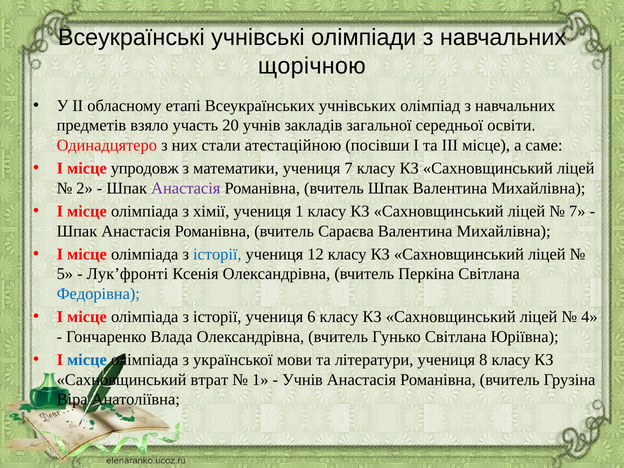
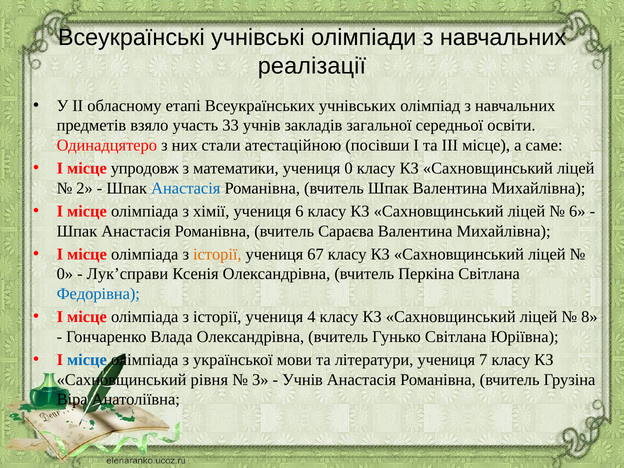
щорічною: щорічною -> реалізації (312, 66)
20: 20 -> 33 (231, 125)
учениця 7: 7 -> 0 (349, 168)
Анастасія colour: purple -> blue (186, 188)
учениця 1: 1 -> 6 (299, 211)
7: 7 -> 6 (577, 211)
історії colour: blue -> orange (217, 254)
12: 12 -> 67 (316, 254)
5: 5 -> 0 (65, 274)
Лук’фронті: Лук’фронті -> Лук’справи (127, 274)
6: 6 -> 4 (311, 317)
4: 4 -> 8 (589, 317)
8: 8 -> 7 (483, 360)
втрат: втрат -> рівня (209, 380)
1: 1 -> 3 (260, 380)
